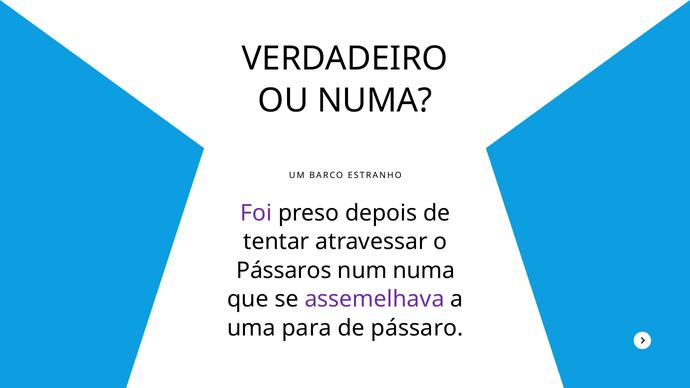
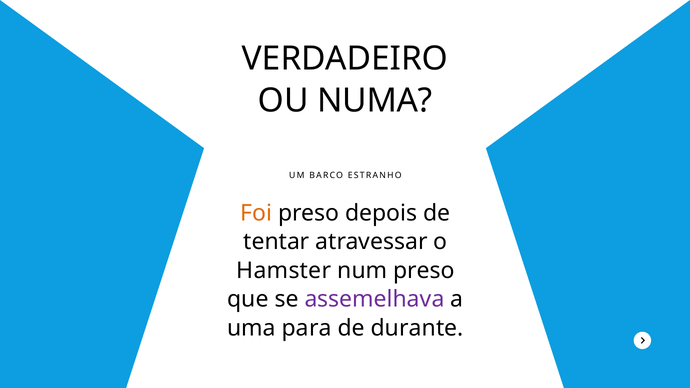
Foi colour: purple -> orange (256, 213)
Pássaros: Pássaros -> Hamster (284, 271)
num numa: numa -> preso (424, 271)
pássaro: pássaro -> durante (417, 328)
